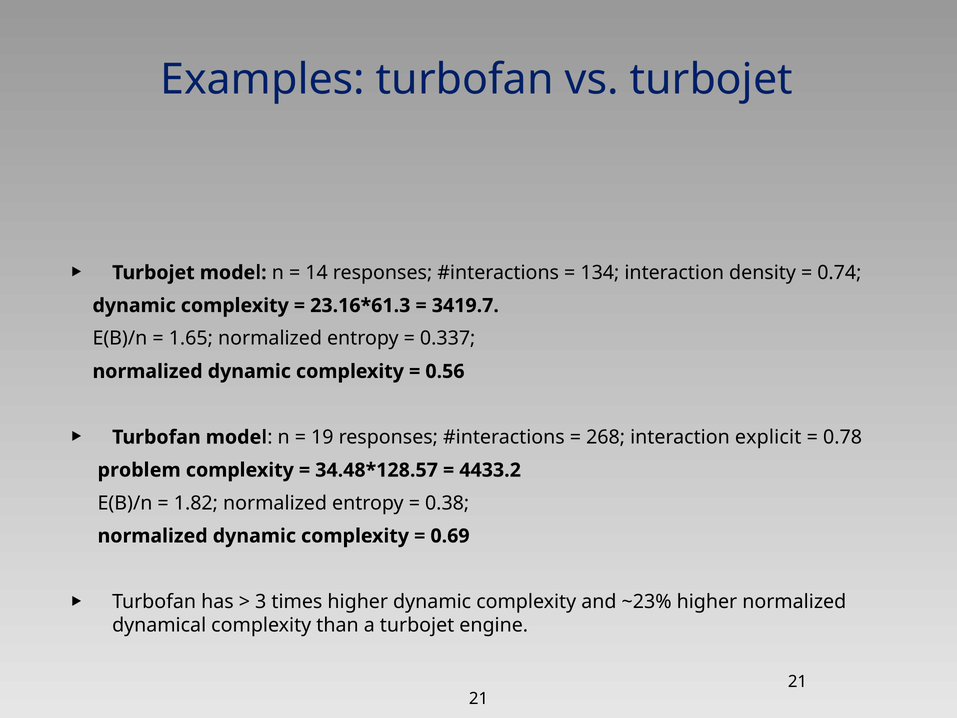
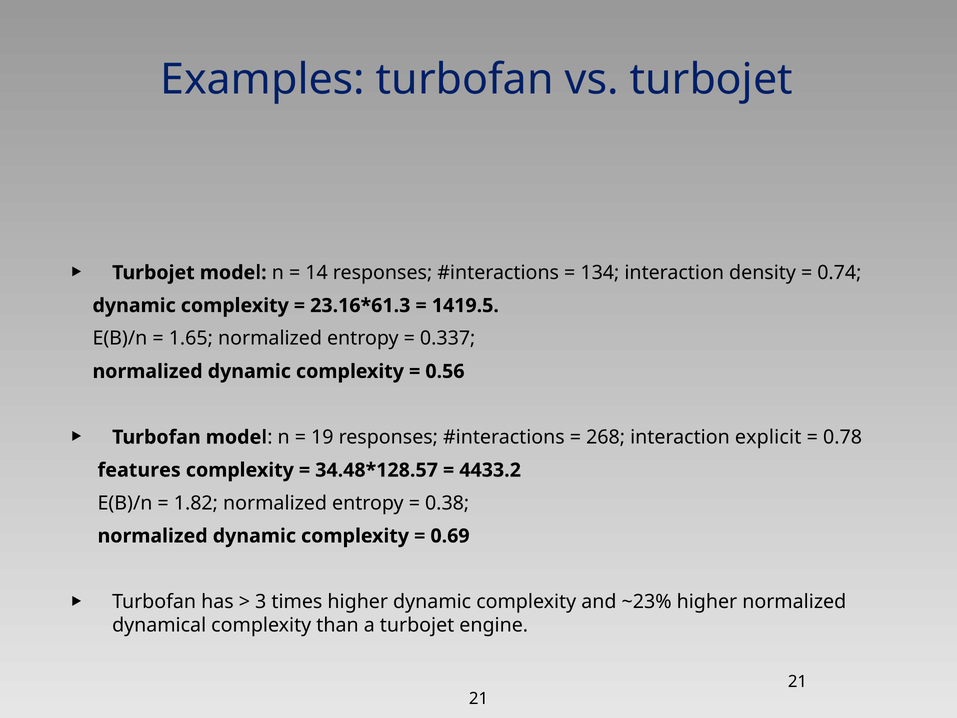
3419.7: 3419.7 -> 1419.5 (465, 305)
problem: problem -> features (139, 470)
